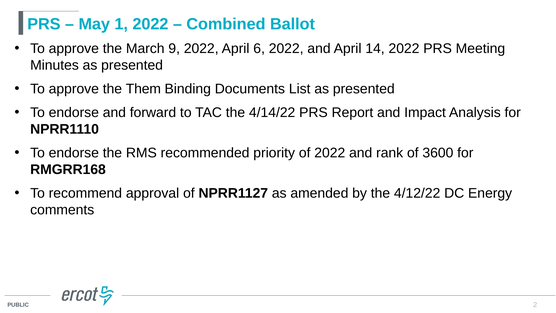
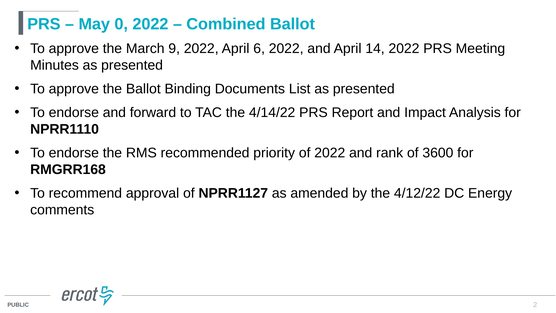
1: 1 -> 0 (121, 24)
the Them: Them -> Ballot (143, 89)
